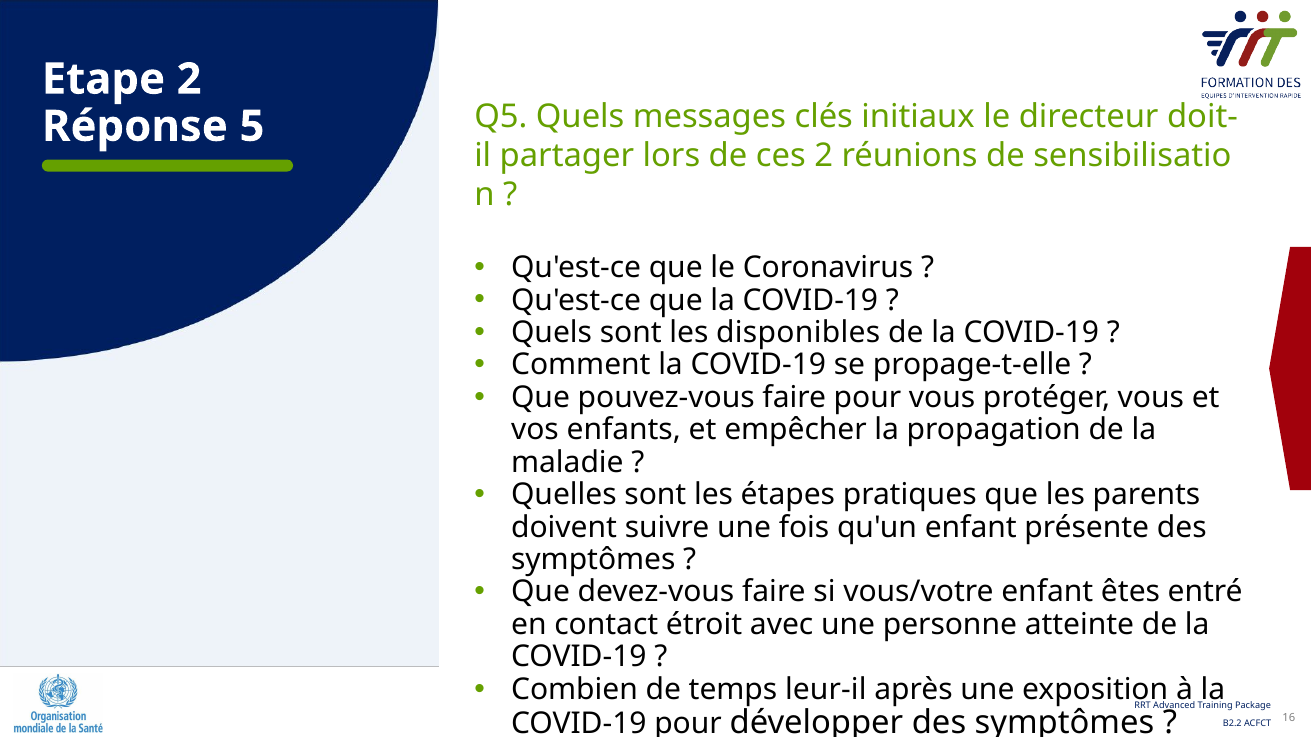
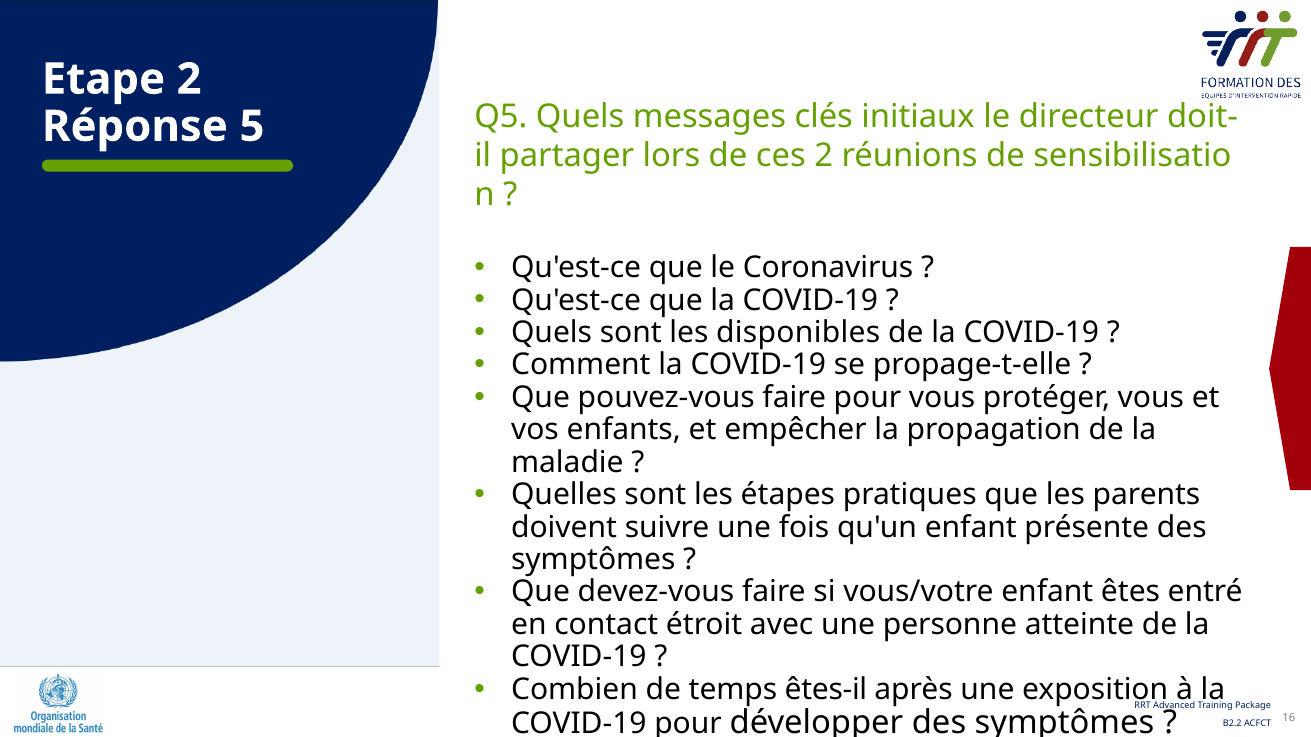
leur-il: leur-il -> êtes-il (826, 690)
